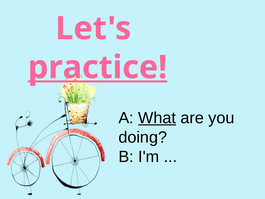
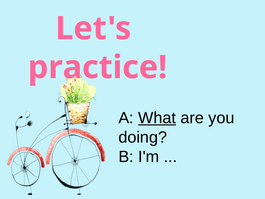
practice underline: present -> none (98, 67)
